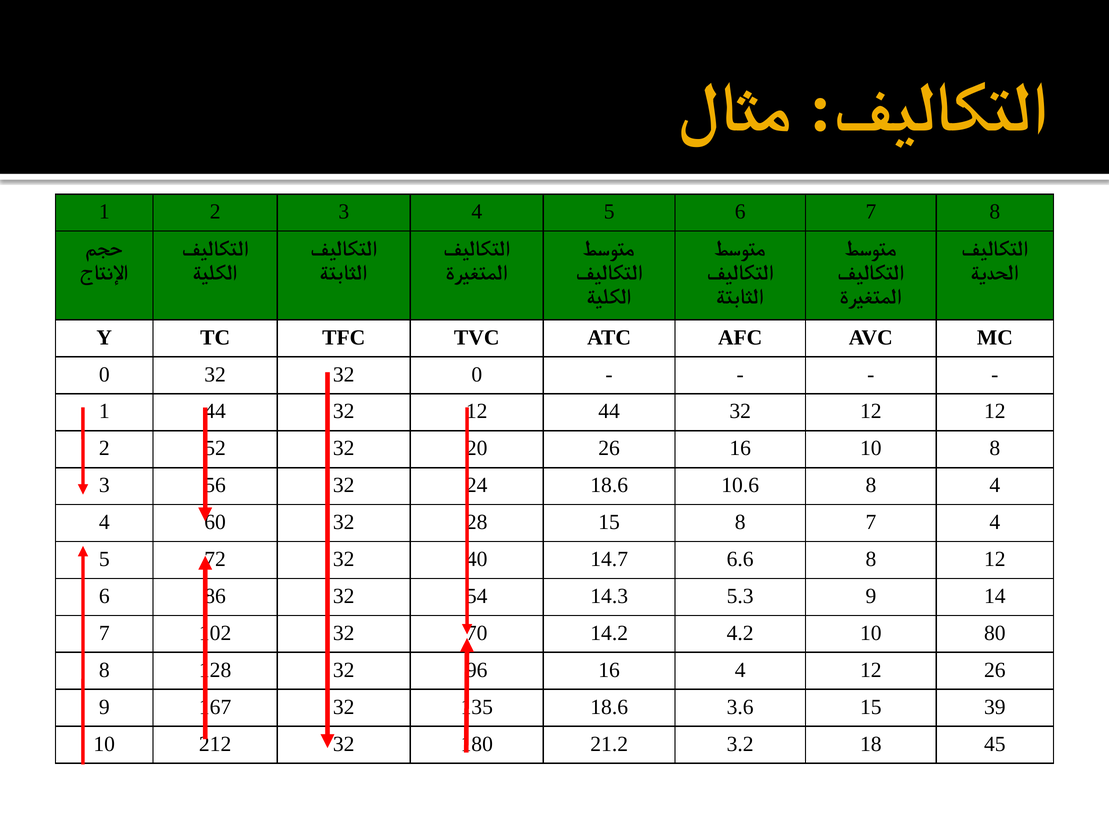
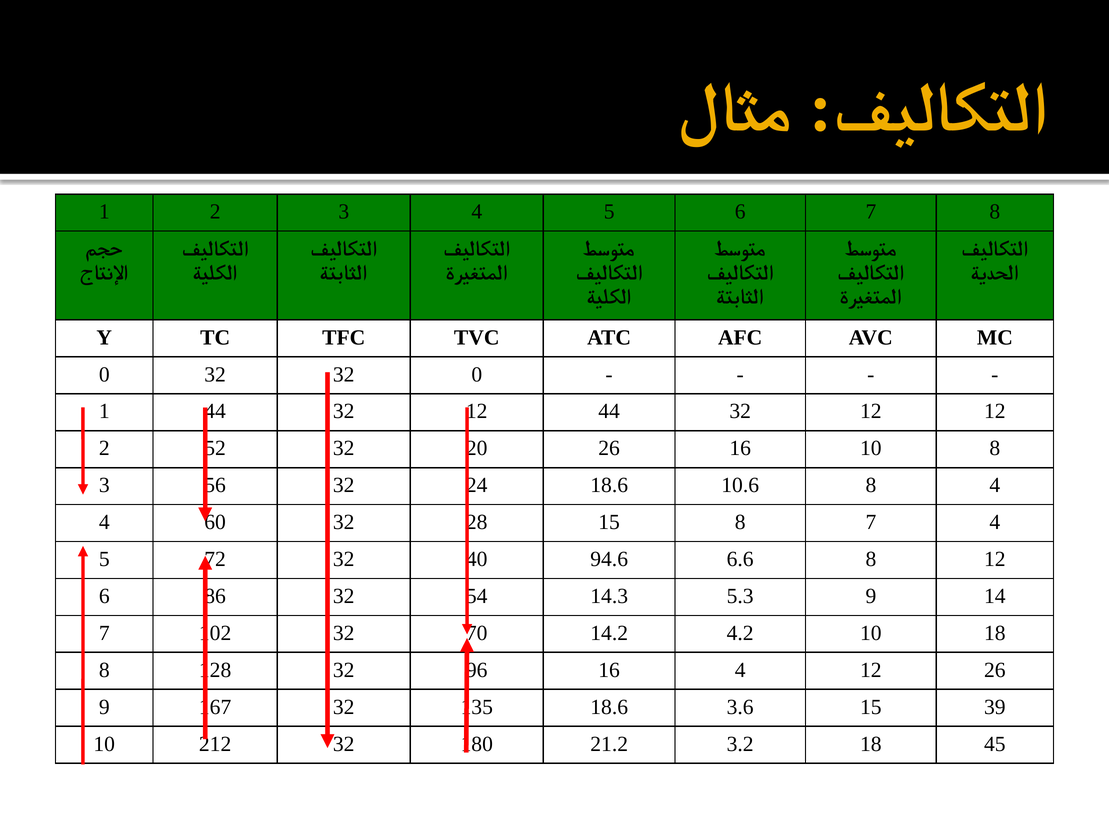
14.7: 14.7 -> 94.6 (609, 559)
10 80: 80 -> 18 (995, 633)
